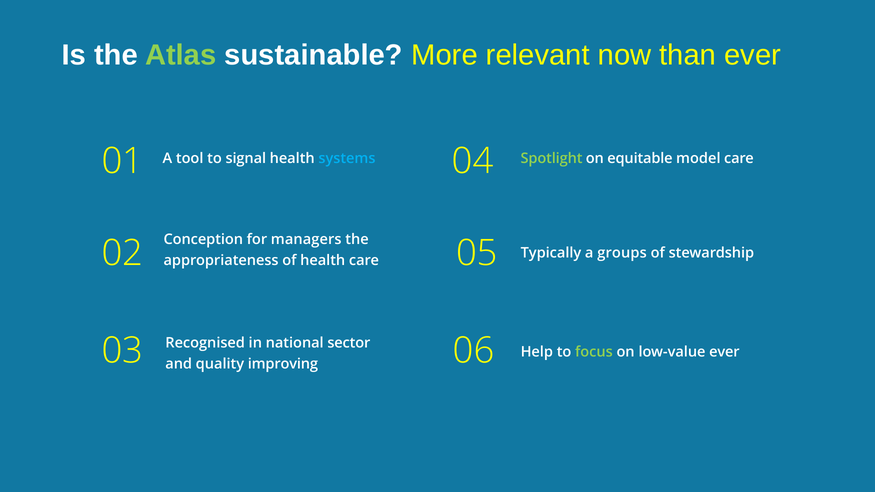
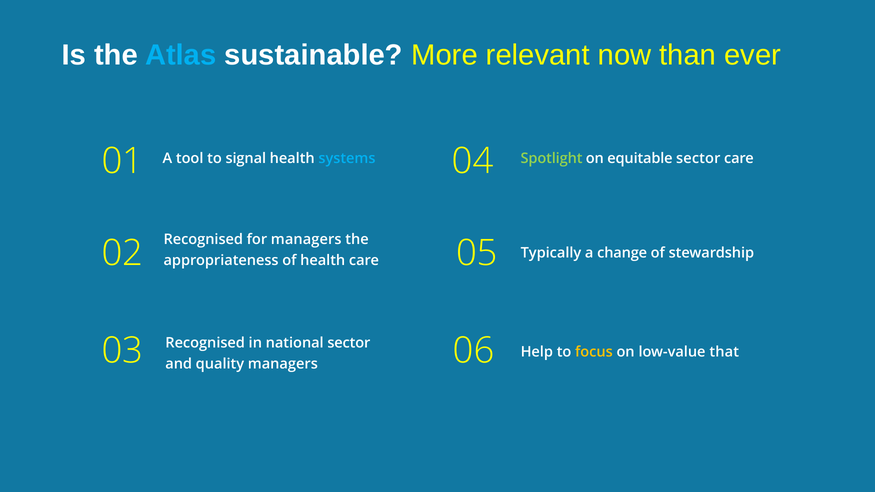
Atlas colour: light green -> light blue (181, 55)
equitable model: model -> sector (698, 158)
02 Conception: Conception -> Recognised (203, 239)
groups: groups -> change (622, 253)
focus colour: light green -> yellow (594, 352)
low-value ever: ever -> that (724, 352)
quality improving: improving -> managers (283, 364)
